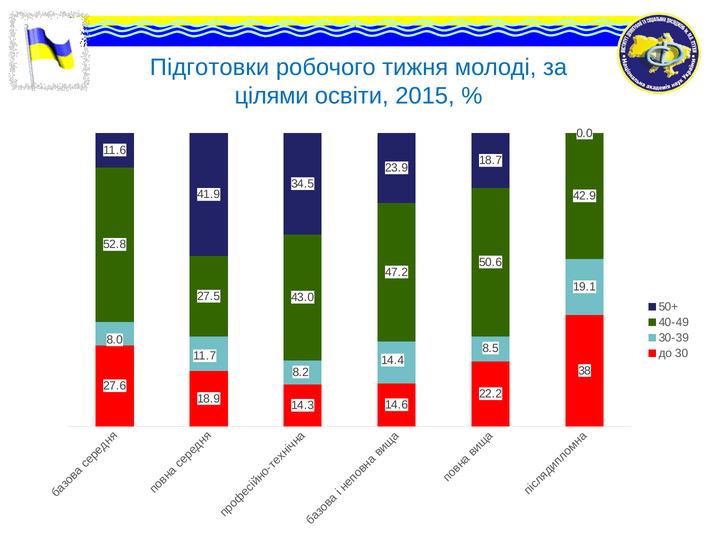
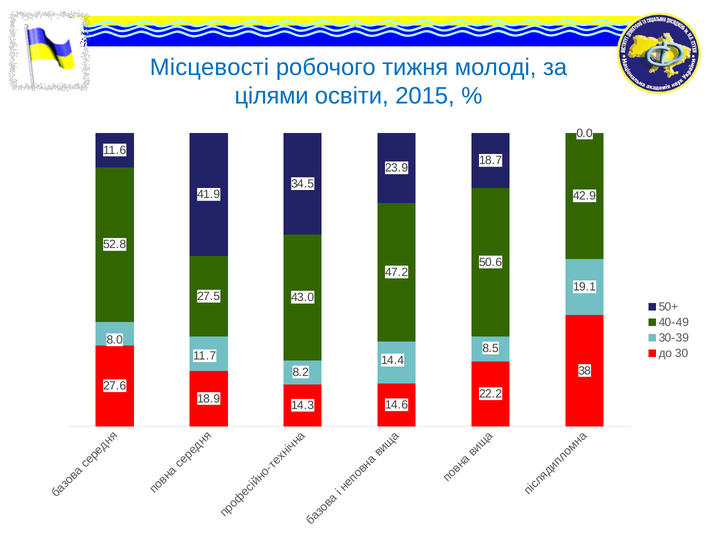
Підготовки: Підготовки -> Місцевості (209, 68)
